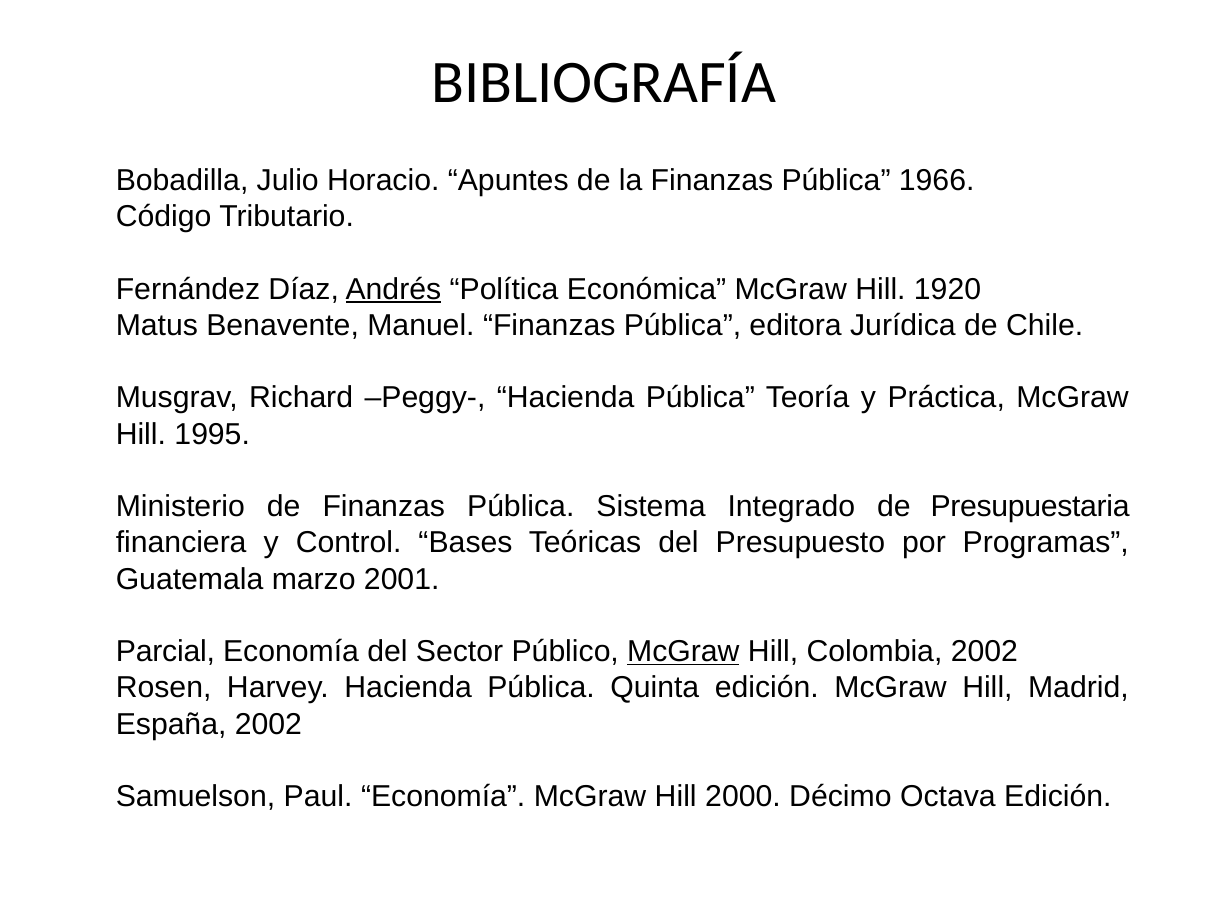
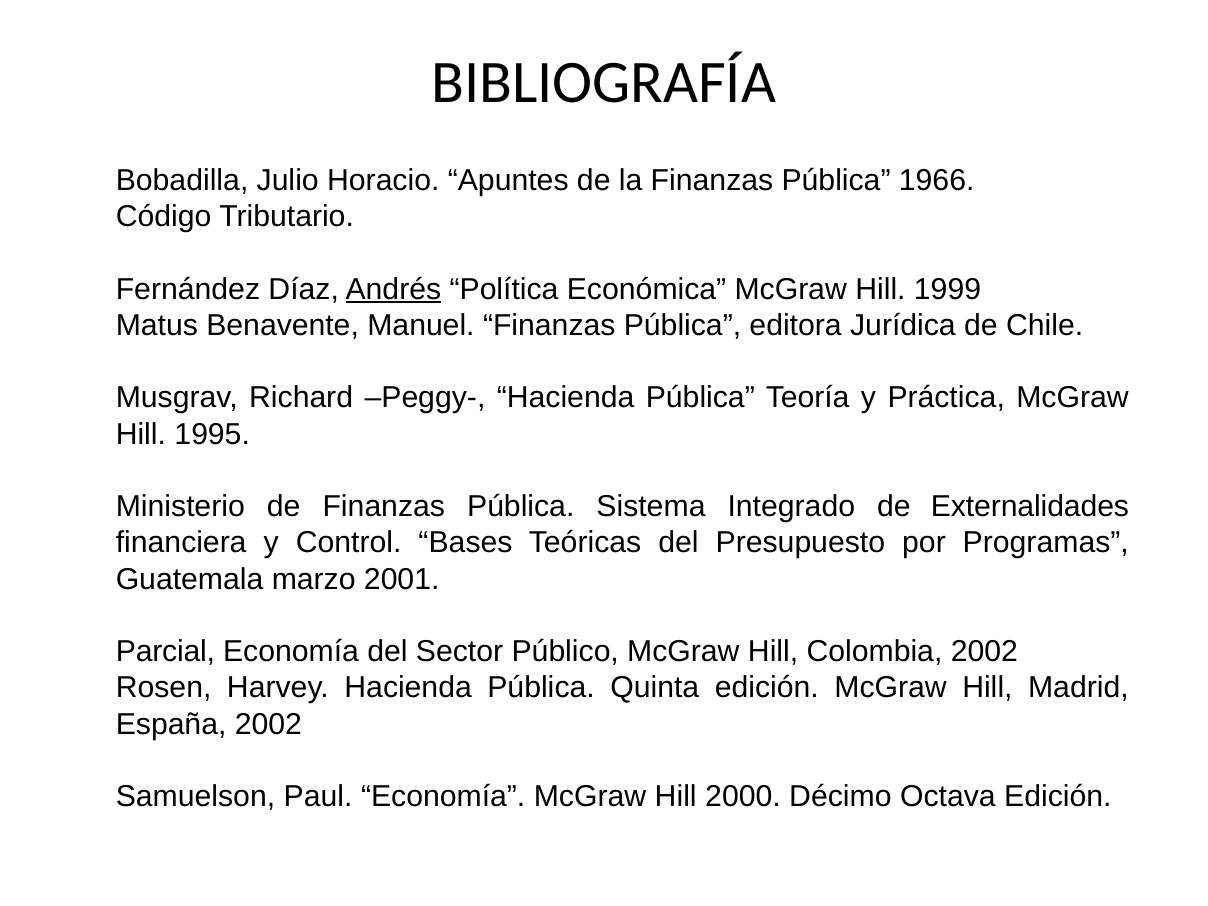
1920: 1920 -> 1999 (948, 289)
Presupuestaria: Presupuestaria -> Externalidades (1030, 507)
McGraw underline: present -> none (683, 652)
